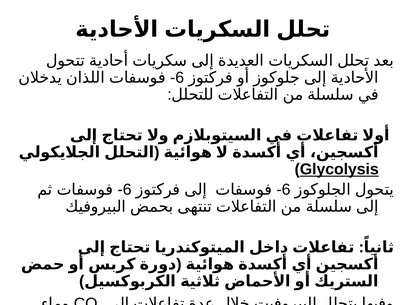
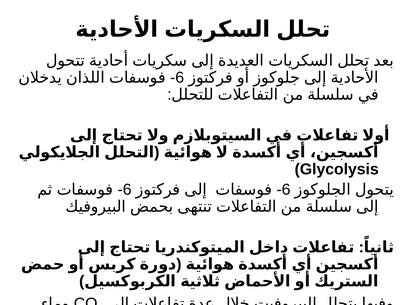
Glycolysis underline: present -> none (339, 169)
